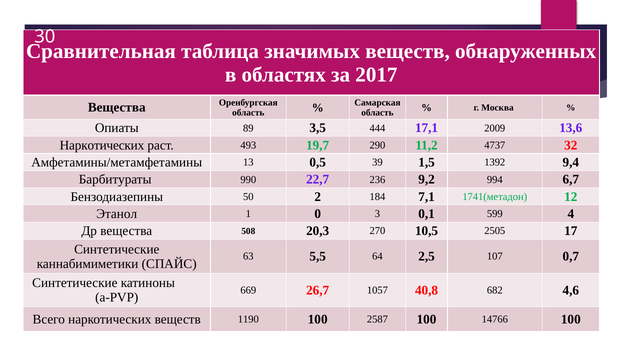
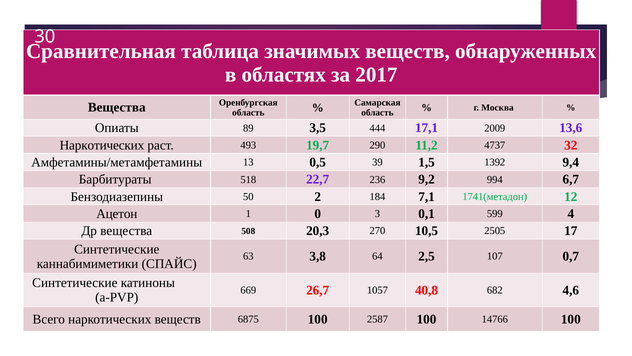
990: 990 -> 518 (248, 179)
Этанол: Этанол -> Ацетон (117, 214)
5,5: 5,5 -> 3,8 (318, 256)
1190: 1190 -> 6875 (248, 319)
